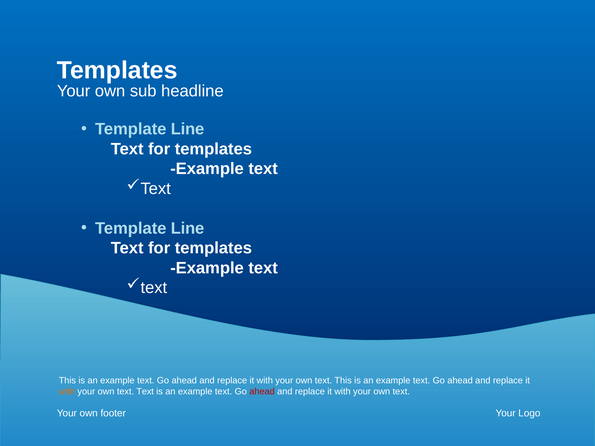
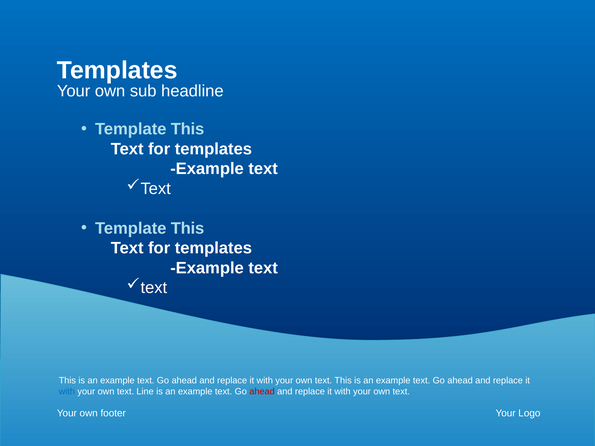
Line: Line -> This (188, 129)
Line: Line -> This (188, 228)
with colour: orange -> blue (67, 392)
text Text: Text -> Line (145, 392)
